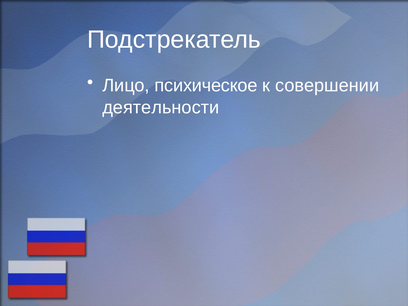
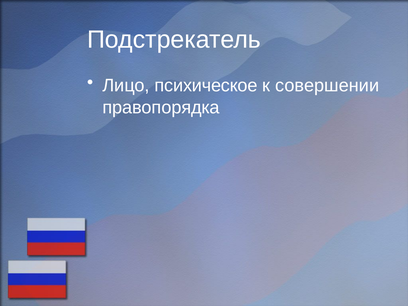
деятельности: деятельности -> правопорядка (161, 107)
